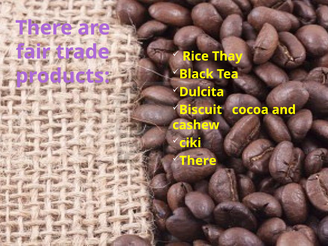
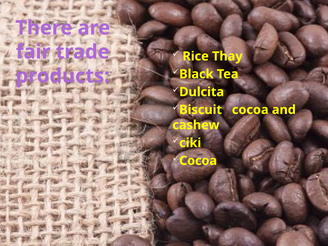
There: There -> Cocoa (198, 161)
